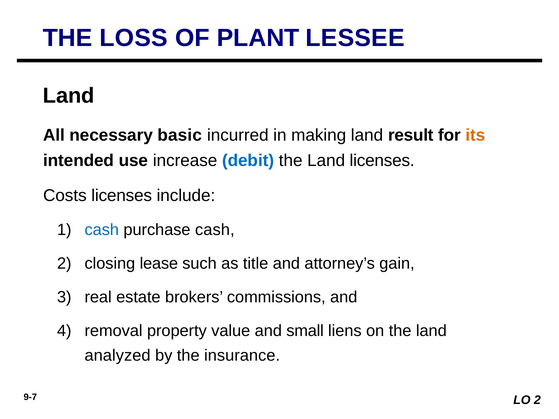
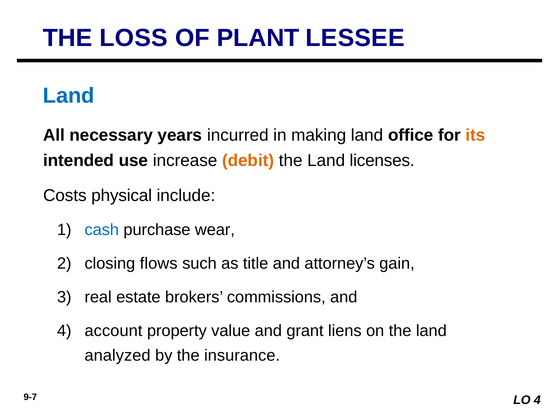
Land colour: black -> blue (69, 96)
basic: basic -> years (180, 135)
result: result -> office (411, 135)
debit colour: blue -> orange (248, 161)
Costs licenses: licenses -> physical (122, 196)
purchase cash: cash -> wear (215, 230)
lease: lease -> flows (159, 264)
removal: removal -> account (113, 331)
small: small -> grant (305, 331)
LO 2: 2 -> 4 (537, 400)
